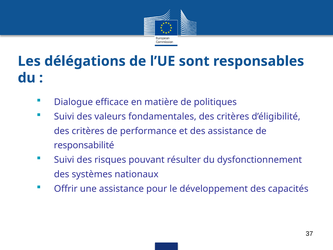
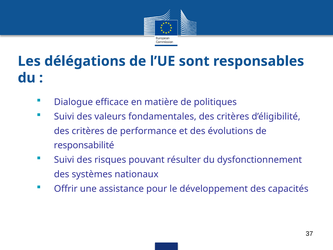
des assistance: assistance -> évolutions (230, 131)
